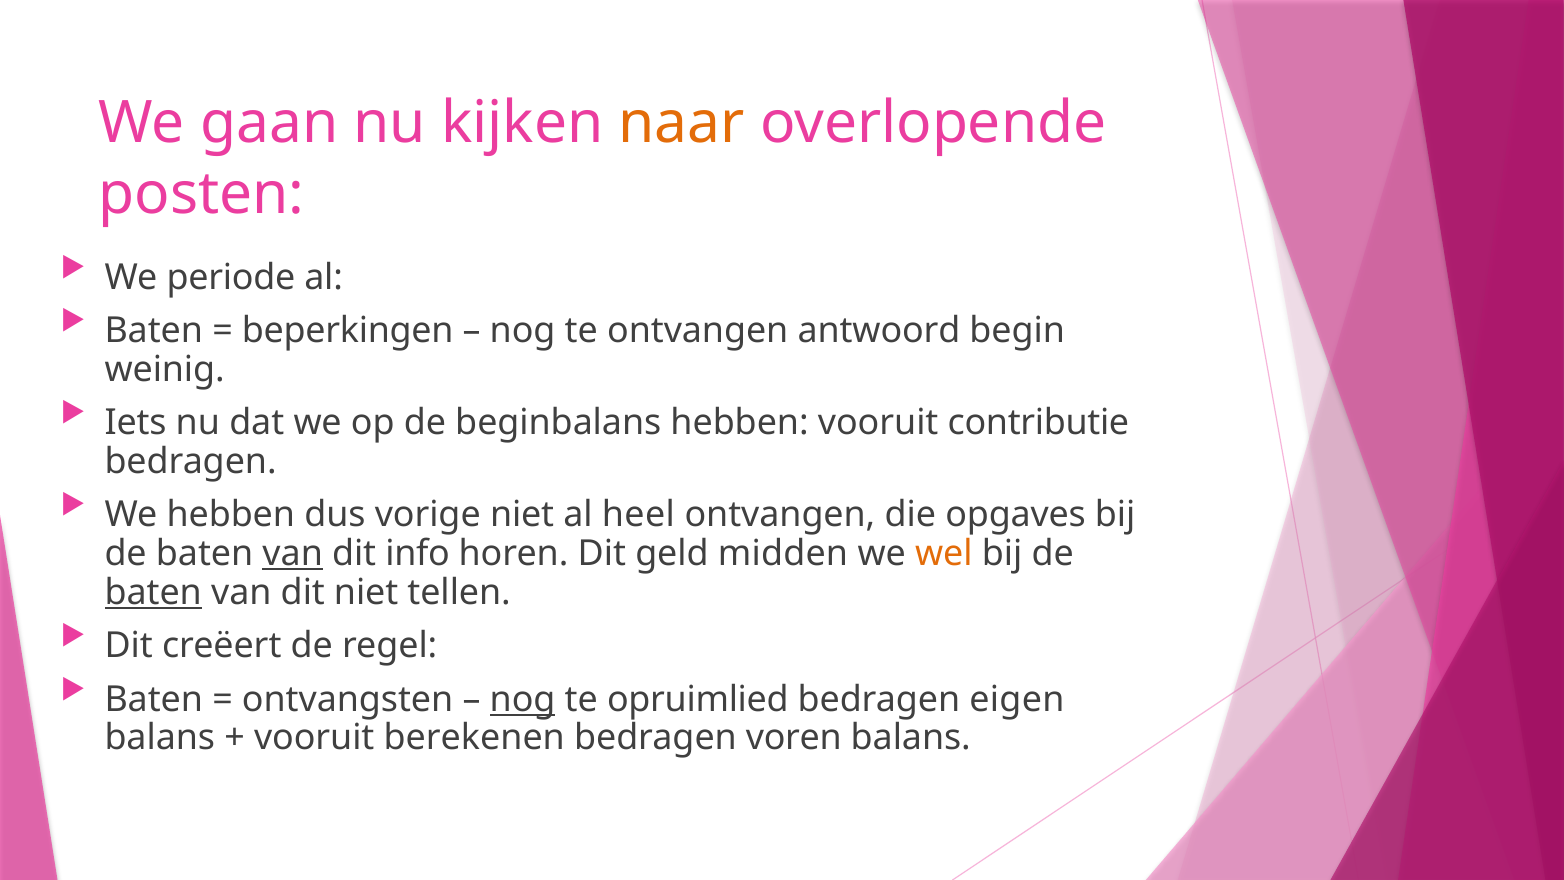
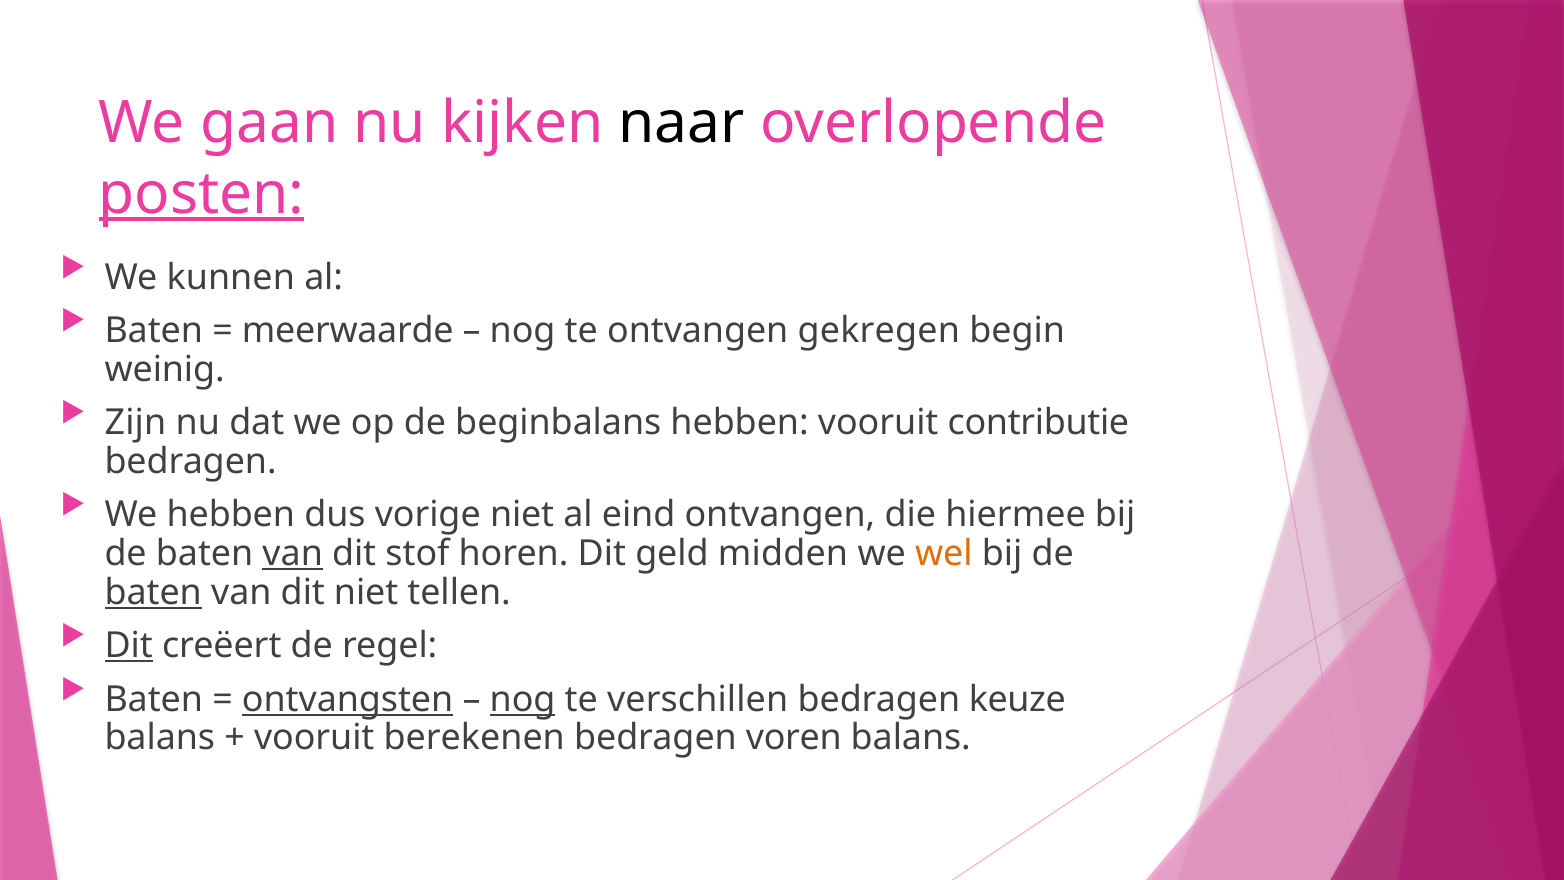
naar colour: orange -> black (682, 123)
posten underline: none -> present (201, 194)
periode: periode -> kunnen (231, 277)
beperkingen: beperkingen -> meerwaarde (348, 331)
antwoord: antwoord -> gekregen (879, 331)
Iets: Iets -> Zijn (135, 423)
heel: heel -> eind (639, 515)
opgaves: opgaves -> hiermee (1016, 515)
info: info -> stof (417, 554)
Dit underline: none -> present (129, 646)
ontvangsten underline: none -> present (348, 699)
opruimlied: opruimlied -> verschillen (698, 699)
eigen: eigen -> keuze (1017, 699)
